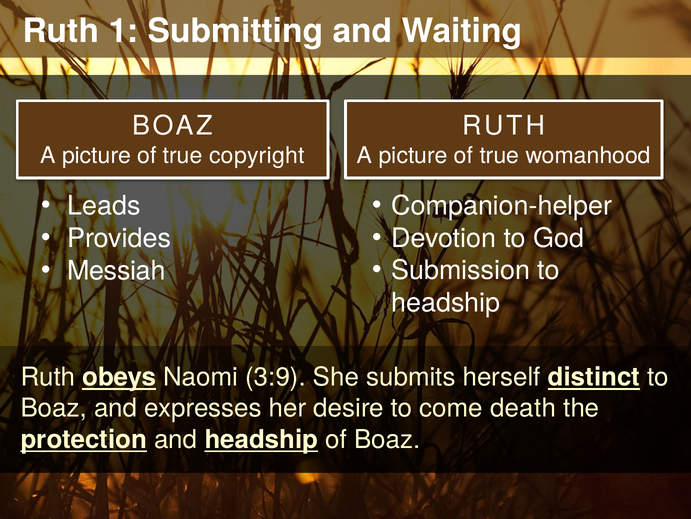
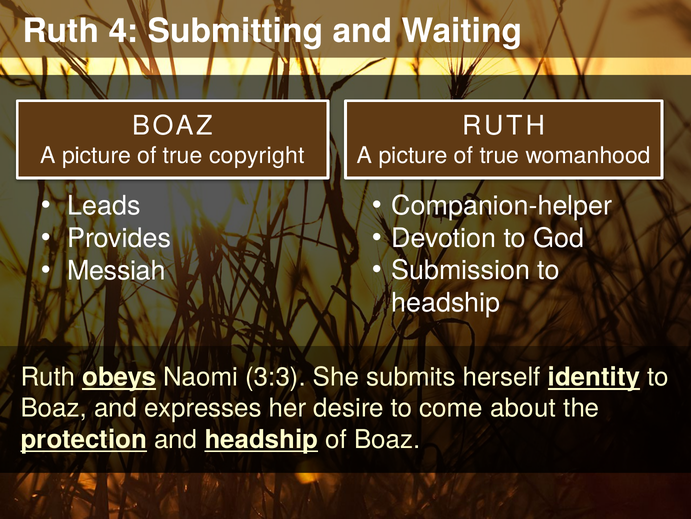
1: 1 -> 4 (123, 31)
3:9: 3:9 -> 3:3 (276, 377)
distinct: distinct -> identity (594, 377)
death: death -> about (523, 408)
